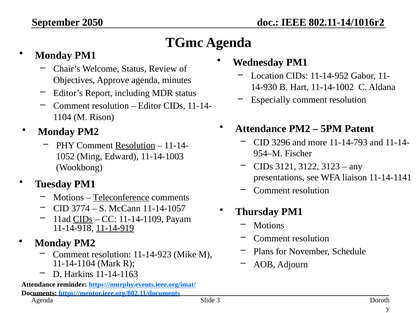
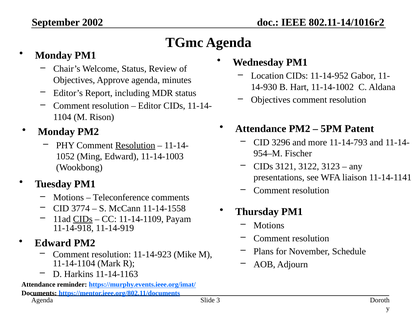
2050: 2050 -> 2002 (93, 22)
Especially: Especially -> Objectives (271, 100)
Teleconference underline: present -> none (121, 197)
11-14-1057: 11-14-1057 -> 11-14-1558 (164, 208)
11-14-919 underline: present -> none (115, 228)
Monday: Monday -> Edward (53, 243)
